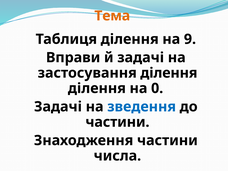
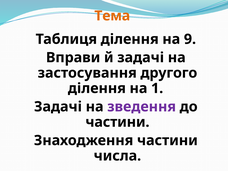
застосування ділення: ділення -> другого (169, 73)
0: 0 -> 1 (157, 88)
зведення colour: blue -> purple (142, 107)
